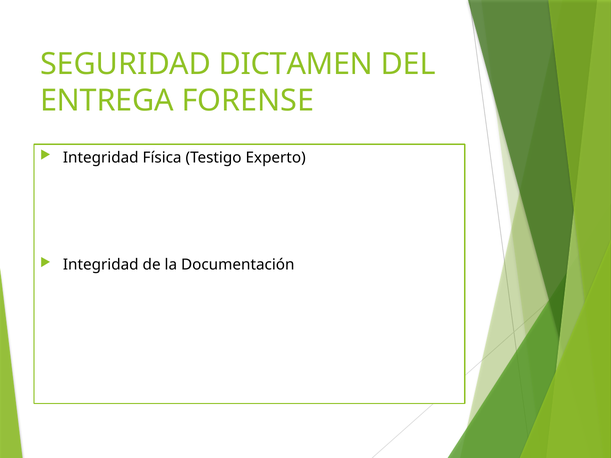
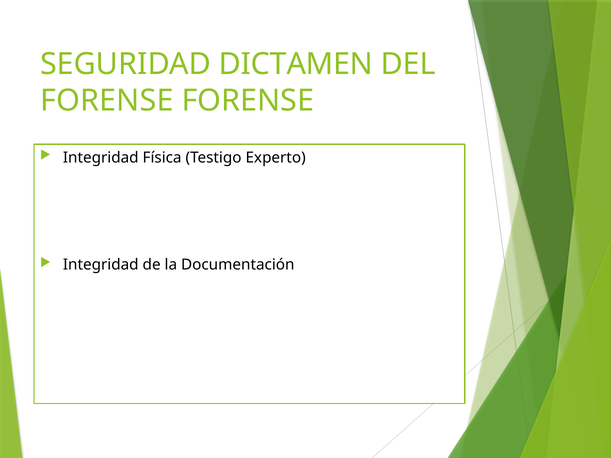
ENTREGA: ENTREGA -> FORENSE (107, 101)
